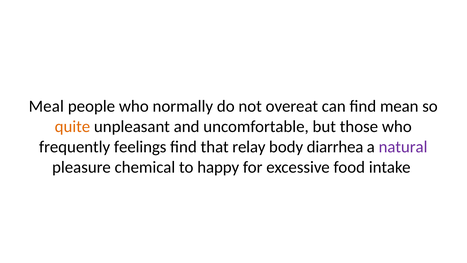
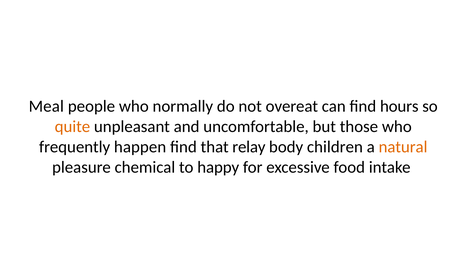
mean: mean -> hours (399, 106)
feelings: feelings -> happen (140, 147)
diarrhea: diarrhea -> children (335, 147)
natural colour: purple -> orange (403, 147)
